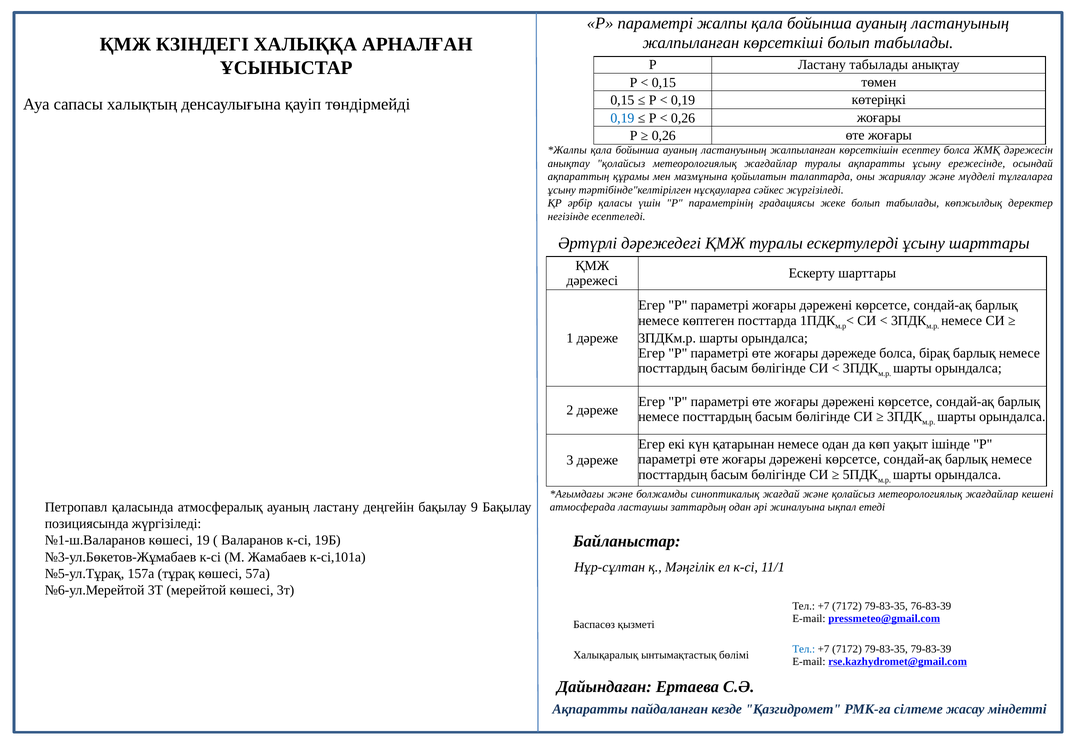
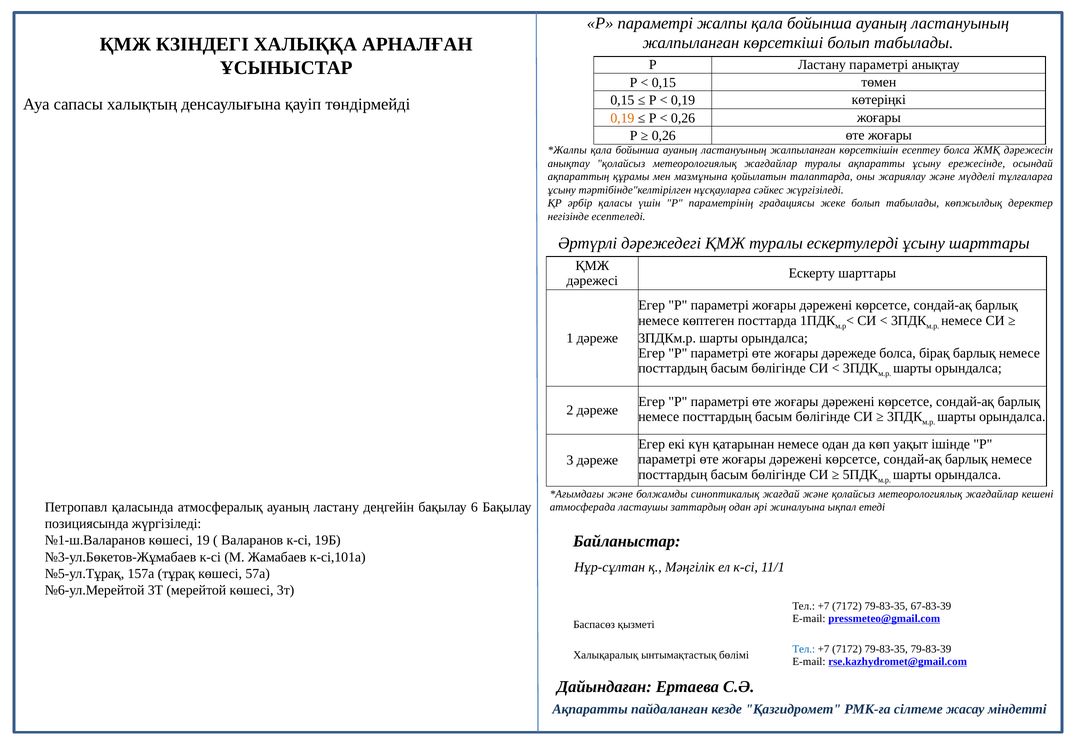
Ластану табылады: табылады -> параметрі (879, 65)
0,19 colour: blue -> orange (622, 118)
9: 9 -> 6 (474, 507)
76-83-39: 76-83-39 -> 67-83-39 (931, 606)
